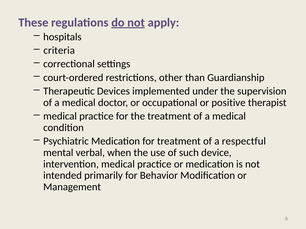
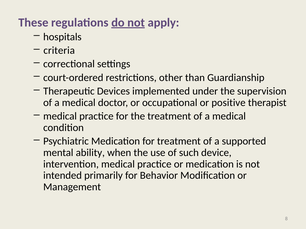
respectful: respectful -> supported (244, 141)
verbal: verbal -> ability (90, 153)
